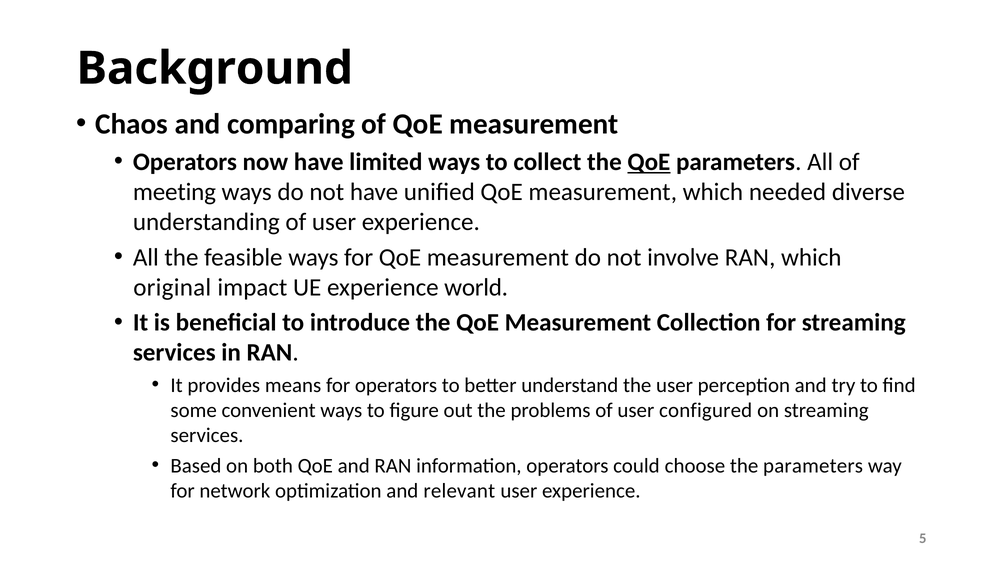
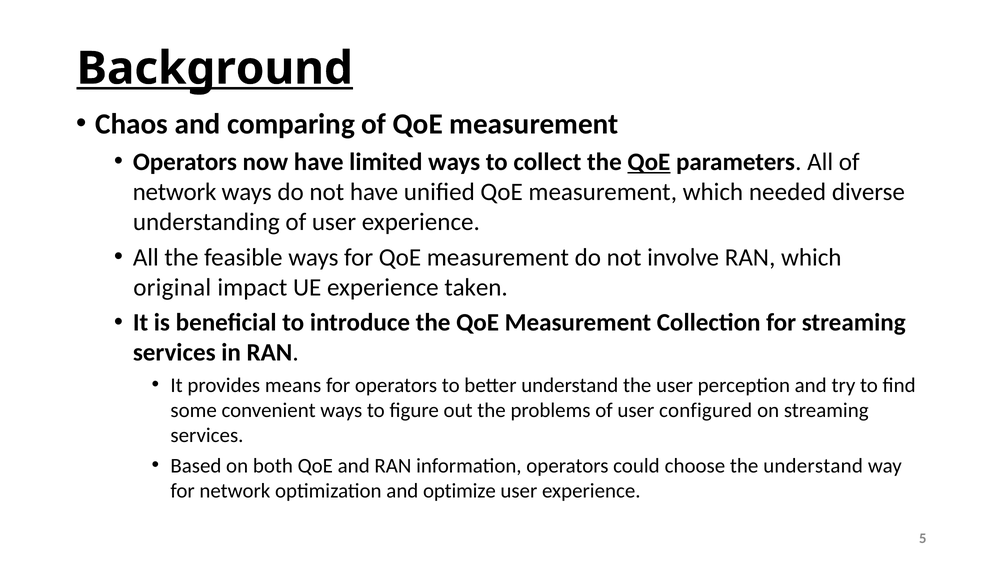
Background underline: none -> present (215, 69)
meeting: meeting -> network (175, 192)
world: world -> taken (476, 287)
the parameters: parameters -> understand (813, 466)
relevant: relevant -> optimize (459, 491)
